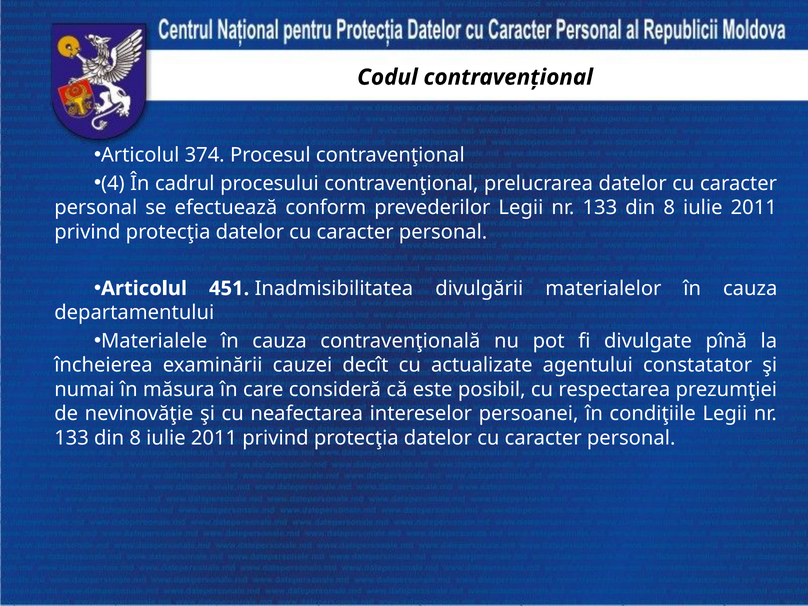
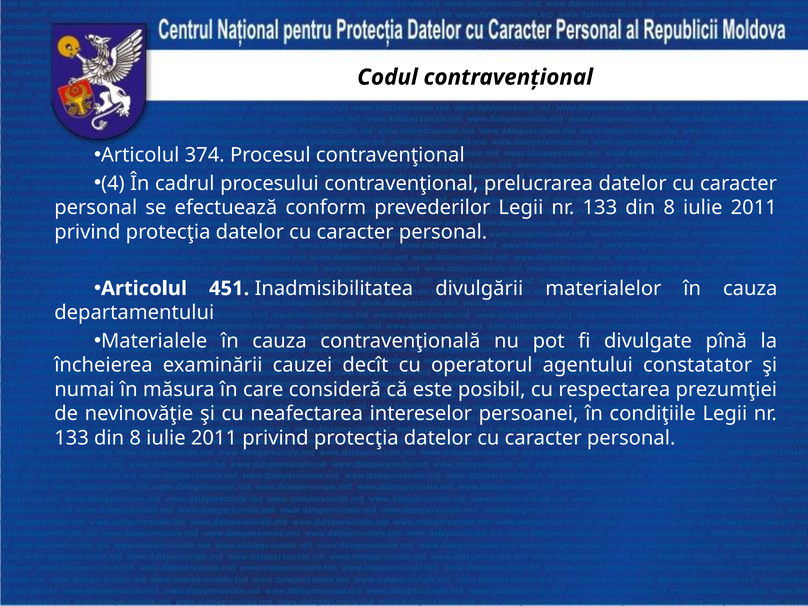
actualizate: actualizate -> operatorul (482, 365)
